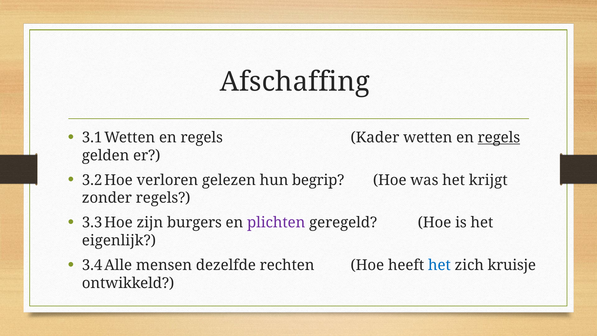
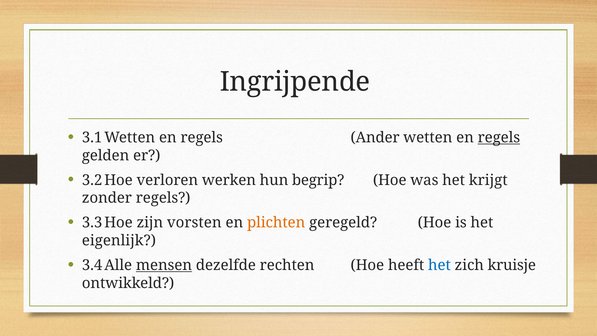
Afschaffing: Afschaffing -> Ingrijpende (295, 82)
Kader: Kader -> Ander (375, 137)
gelezen: gelezen -> werken (229, 180)
burgers: burgers -> vorsten (194, 223)
plichten colour: purple -> orange (276, 223)
mensen underline: none -> present (164, 265)
